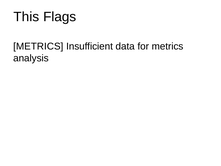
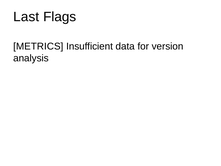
This: This -> Last (26, 17)
for metrics: metrics -> version (168, 46)
